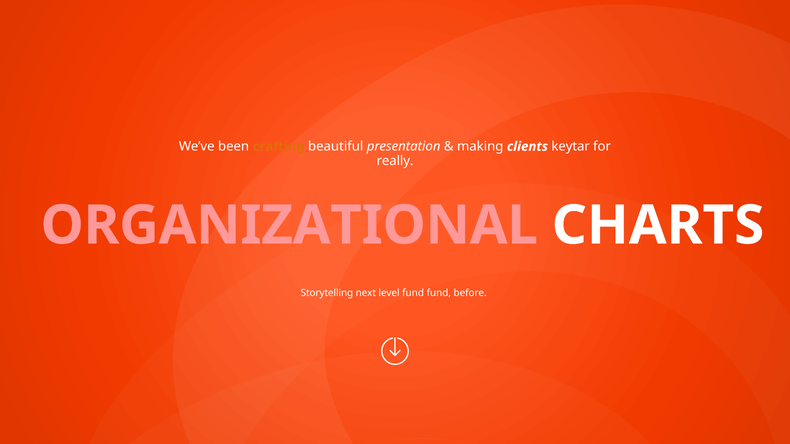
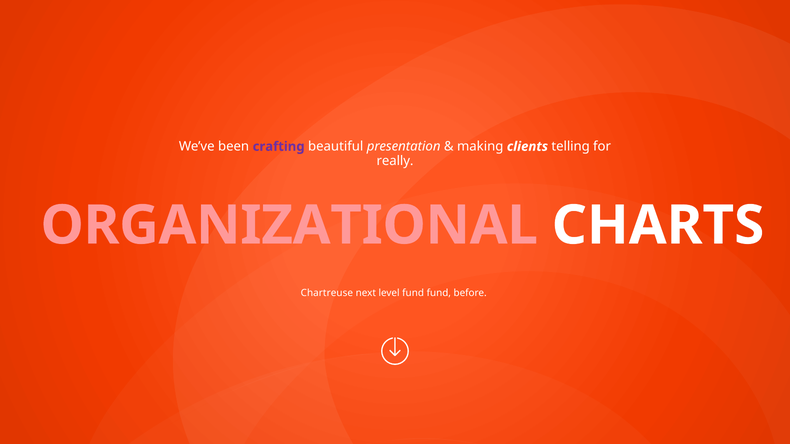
crafting colour: orange -> purple (279, 147)
keytar: keytar -> telling (571, 147)
Storytelling: Storytelling -> Chartreuse (327, 293)
